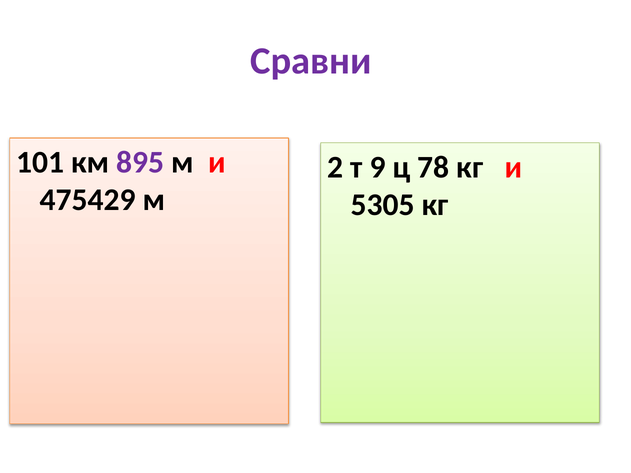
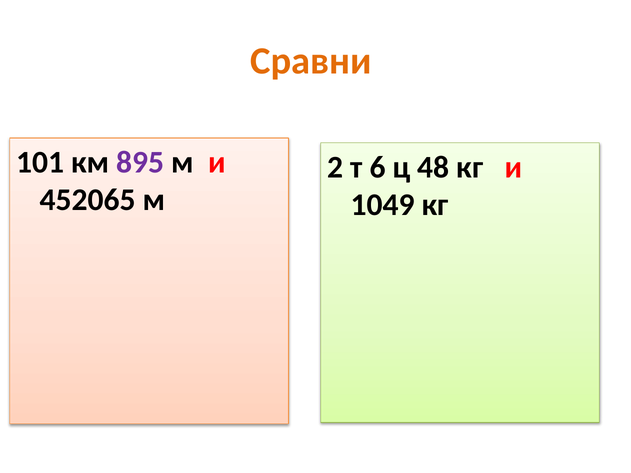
Сравни colour: purple -> orange (311, 61)
9: 9 -> 6 (377, 167)
78: 78 -> 48 (433, 167)
475429: 475429 -> 452065 (88, 200)
5305: 5305 -> 1049 (383, 205)
